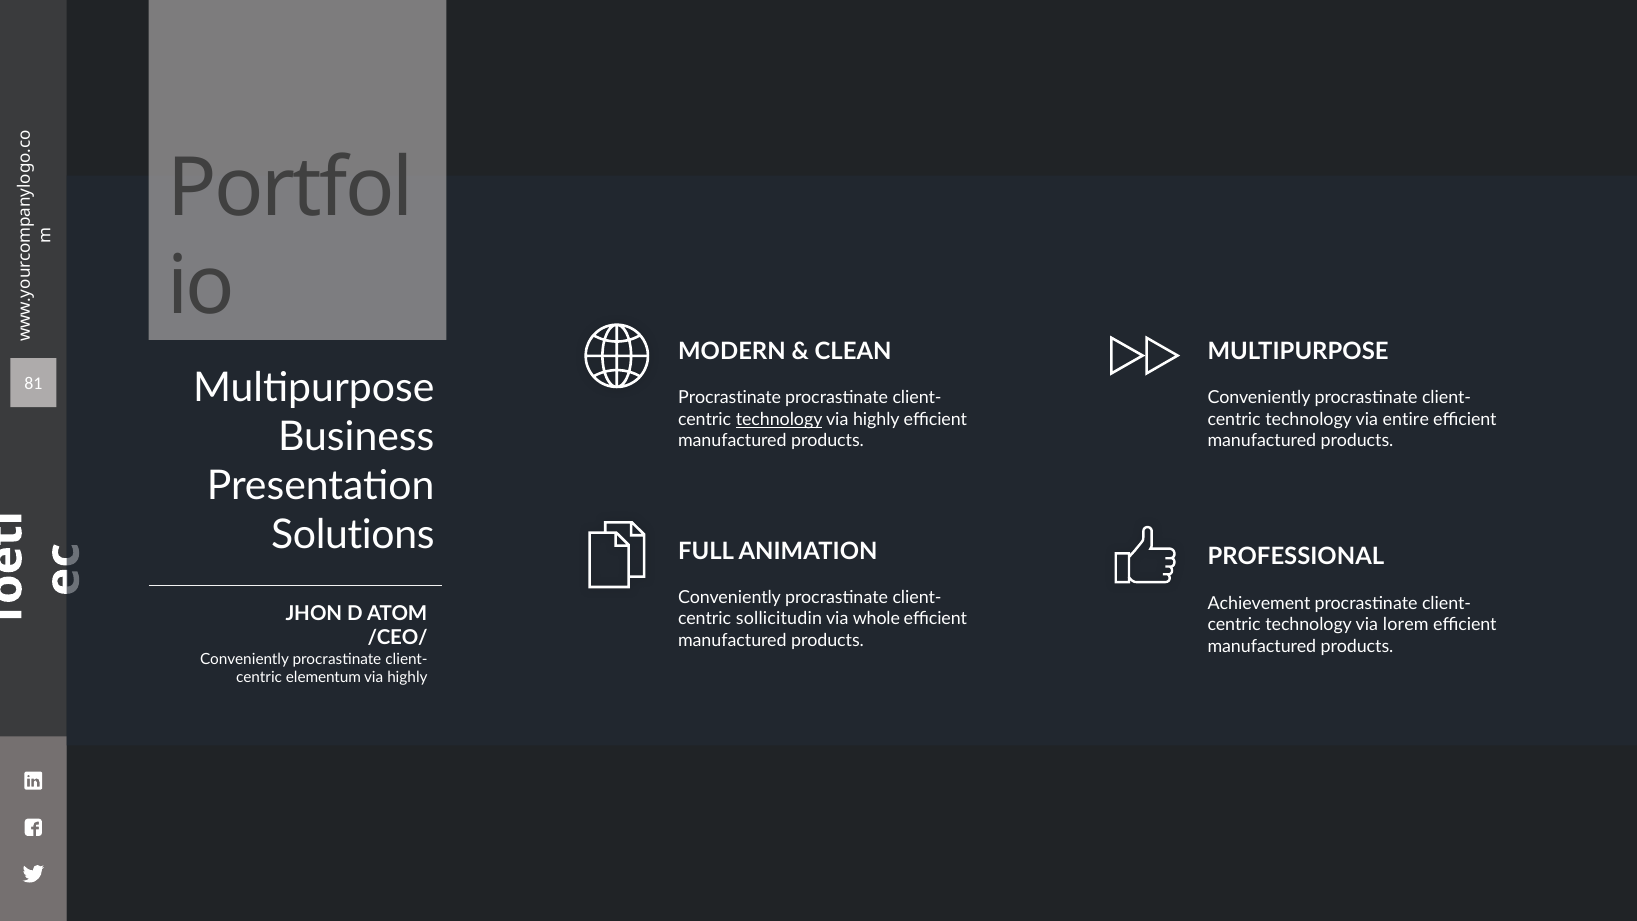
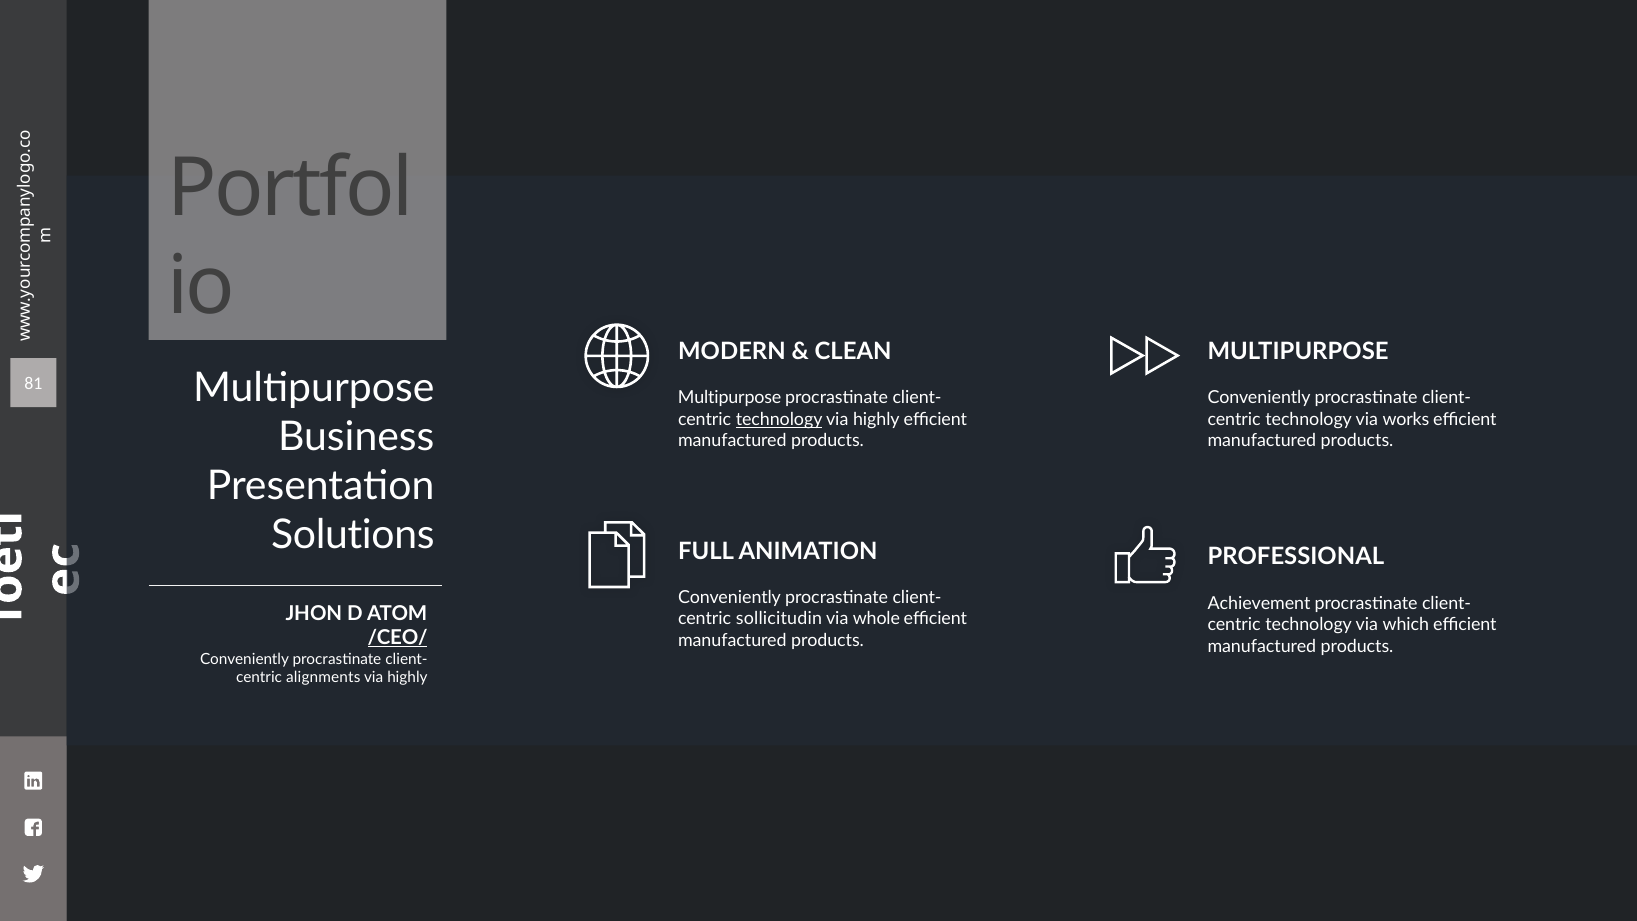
Procrastinate: Procrastinate -> Multipurpose (730, 398)
entire: entire -> works (1406, 419)
lorem: lorem -> which (1406, 625)
/CEO/ underline: none -> present (398, 638)
elementum: elementum -> alignments (323, 678)
